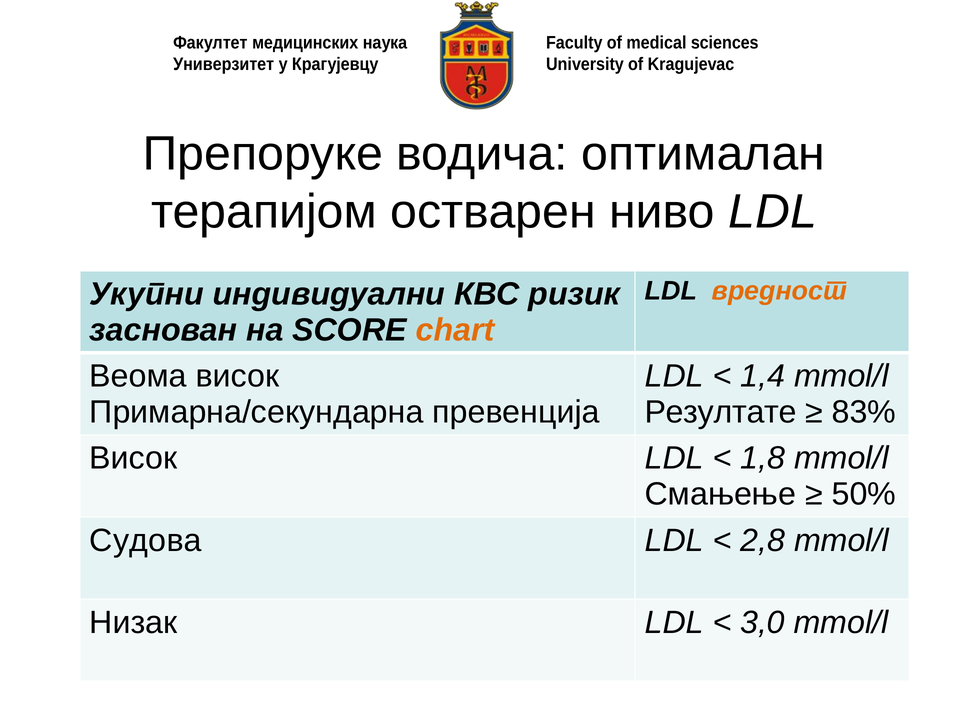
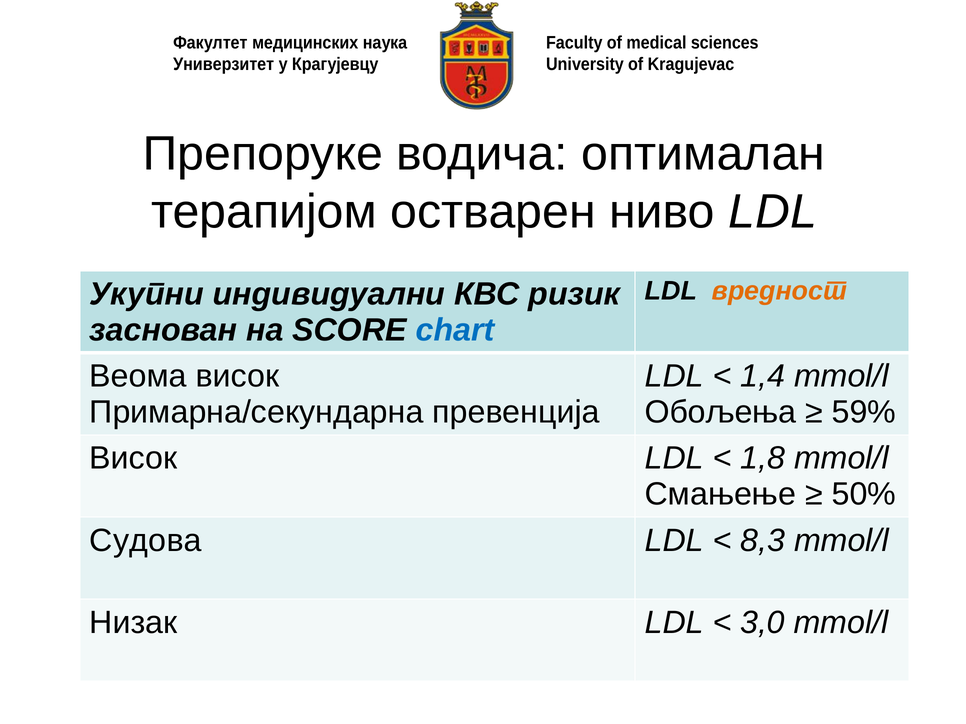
chart colour: orange -> blue (455, 330)
Резултате: Резултате -> Обољења (721, 412)
83%: 83% -> 59% (864, 412)
2,8: 2,8 -> 8,3 (763, 541)
